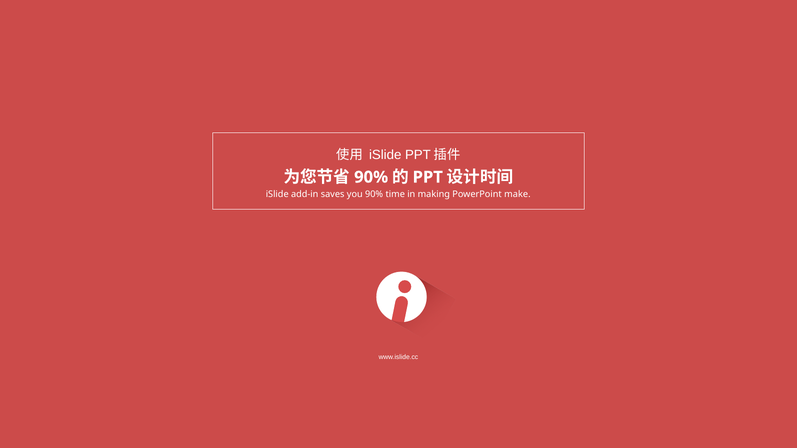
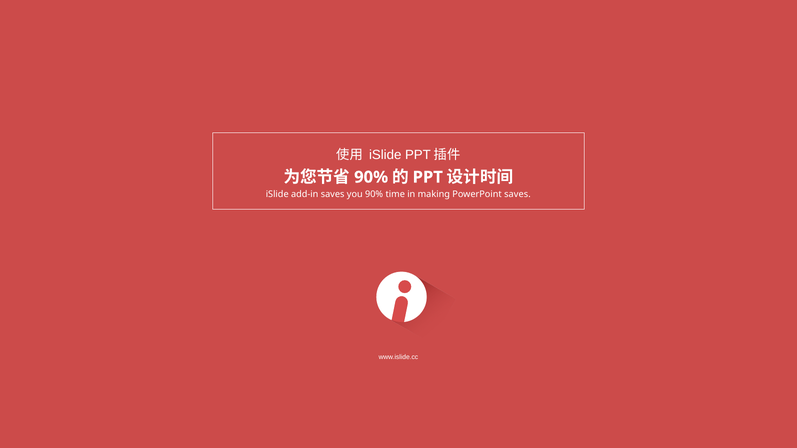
PowerPoint make: make -> saves (517, 194)
